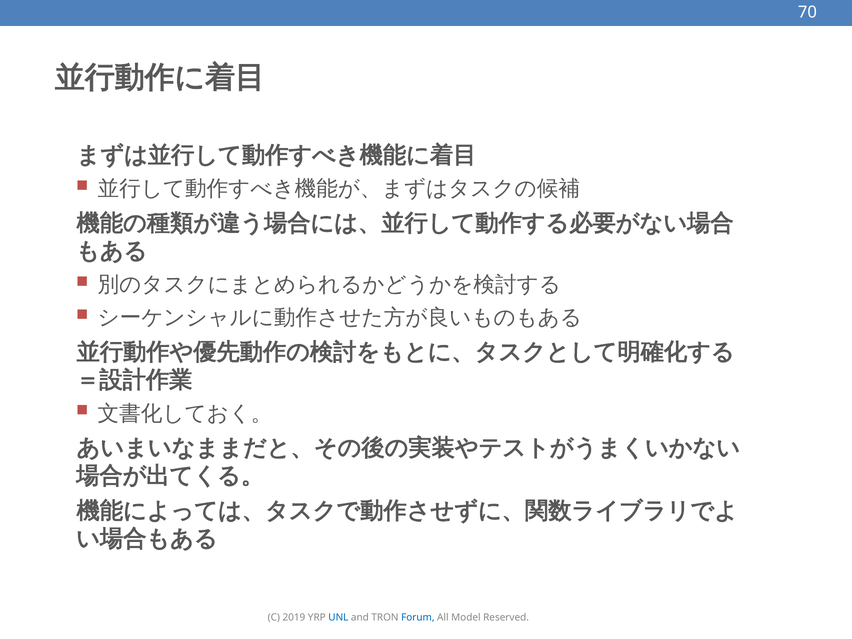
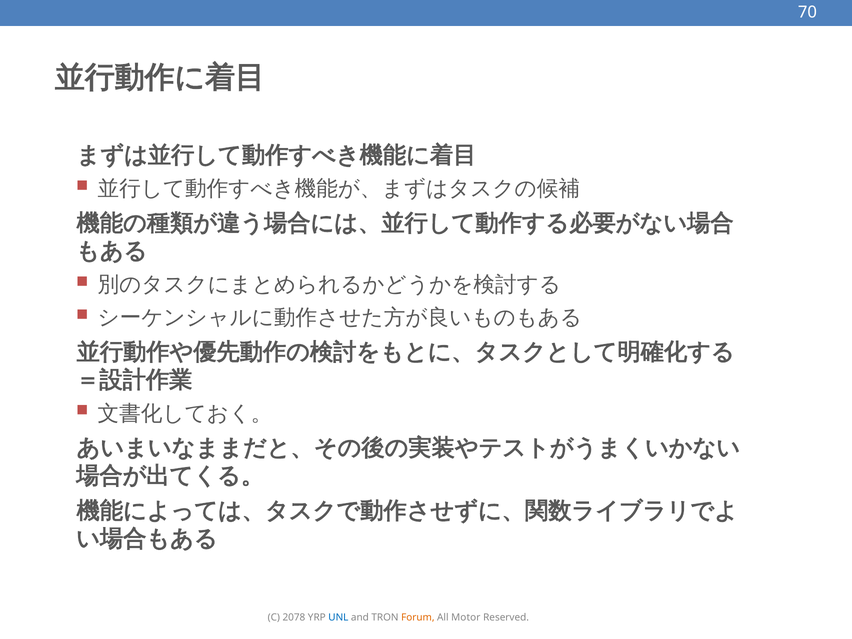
2019: 2019 -> 2078 (294, 618)
Forum colour: blue -> orange (418, 618)
Model: Model -> Motor (466, 618)
